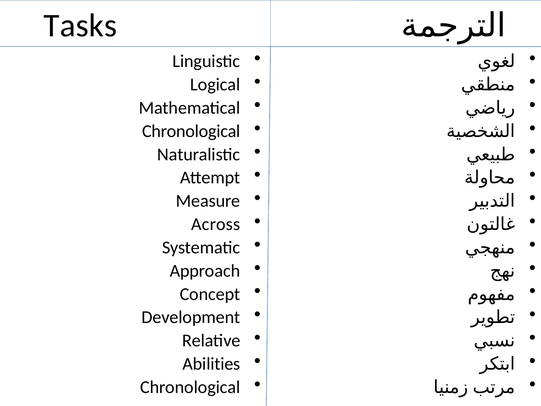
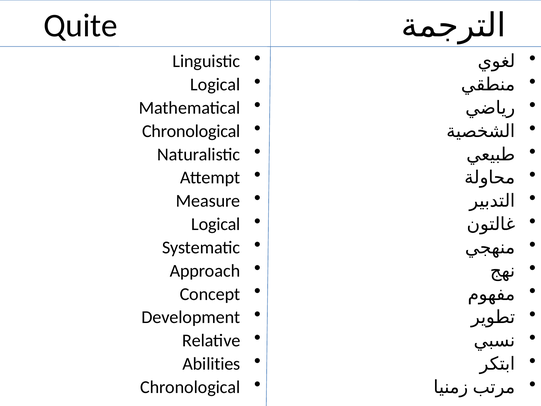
Tasks: Tasks -> Quite (80, 26)
Across: Across -> Logical (216, 224)
